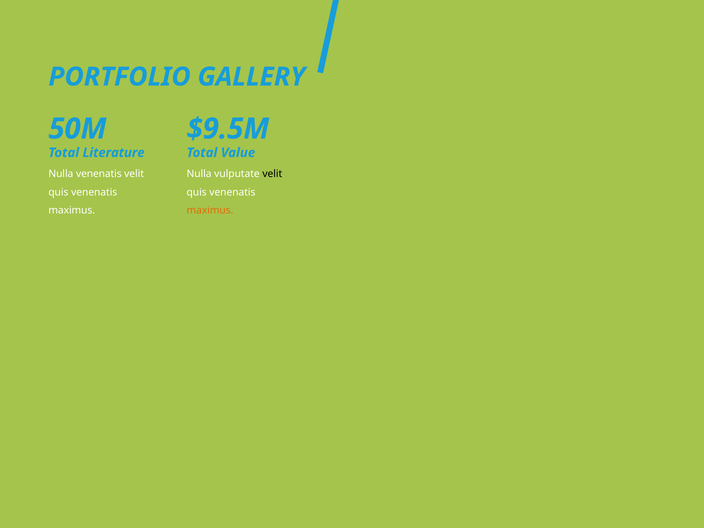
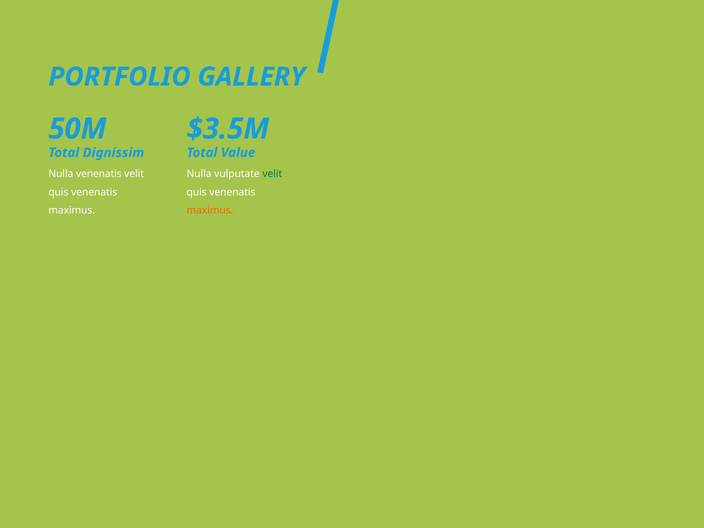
$9.5M: $9.5M -> $3.5M (228, 129)
Literature: Literature -> Dignissim (113, 153)
velit colour: black -> green (272, 174)
